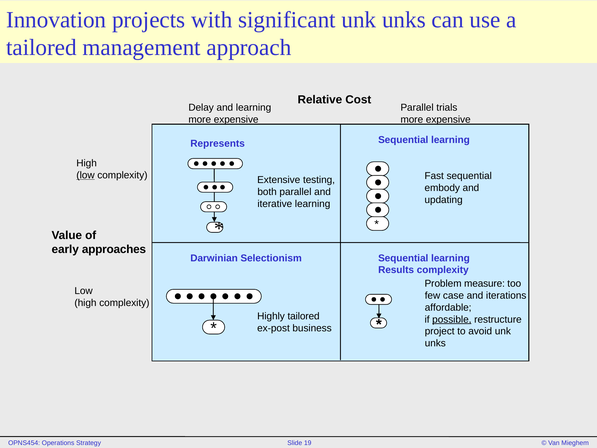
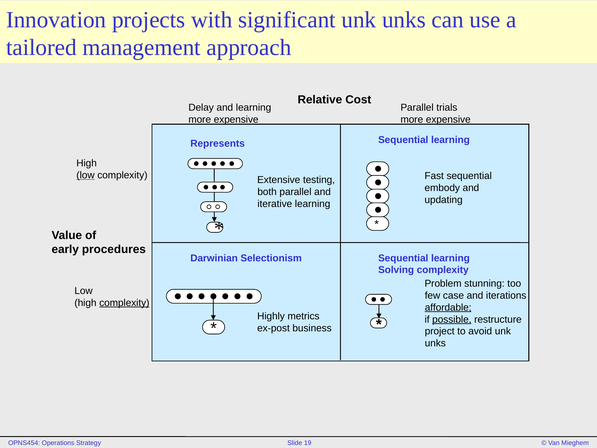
approaches: approaches -> procedures (114, 249)
Results: Results -> Solving (396, 270)
measure: measure -> stunning (484, 283)
complexity underline: none -> present (124, 303)
affordable underline: none -> present (448, 307)
Highly tailored: tailored -> metrics (304, 316)
